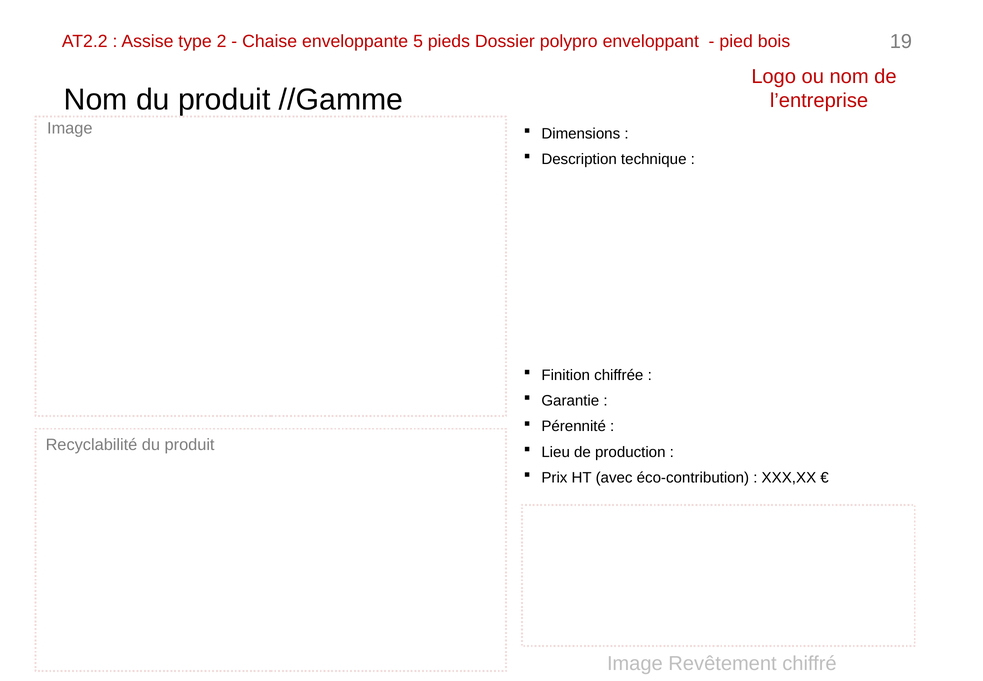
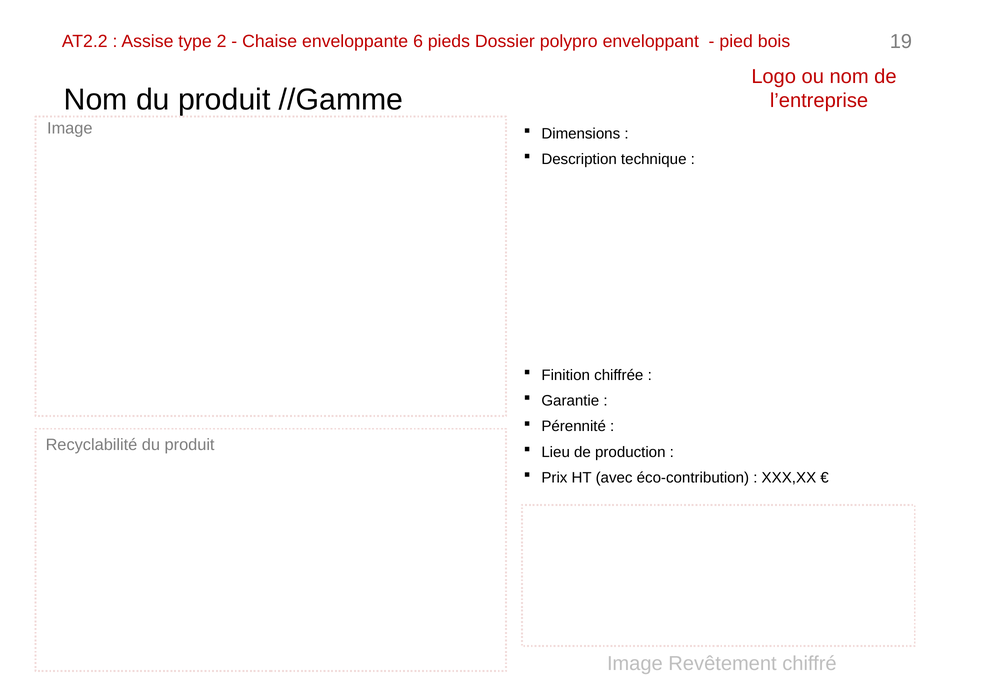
5: 5 -> 6 (418, 41)
